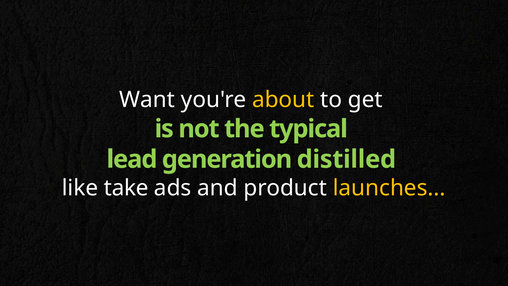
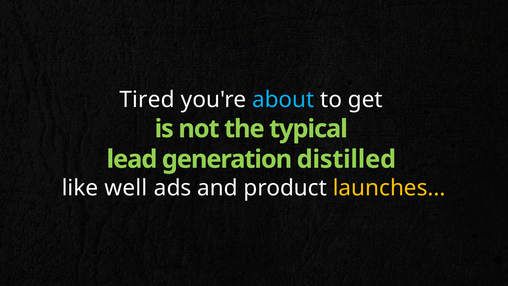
Want: Want -> Tired (147, 100)
about colour: yellow -> light blue (283, 100)
take: take -> well (126, 188)
